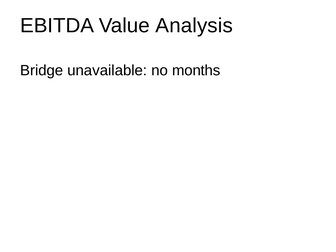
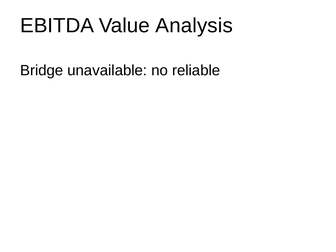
months: months -> reliable (196, 70)
